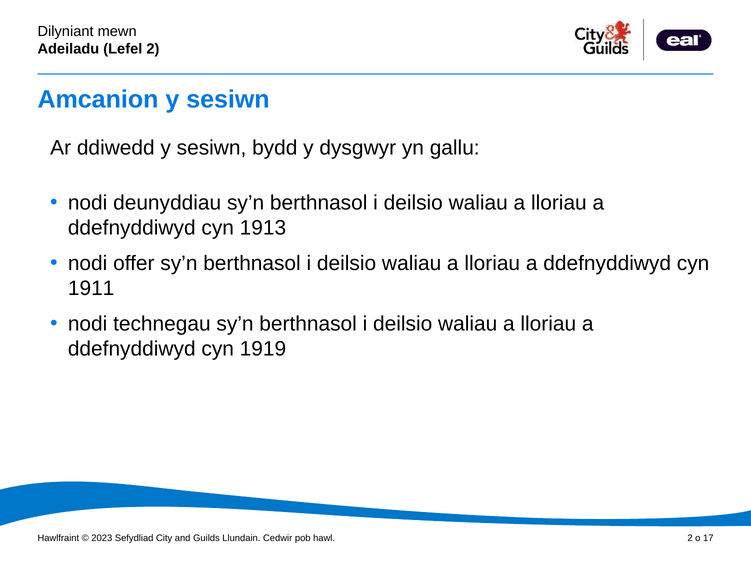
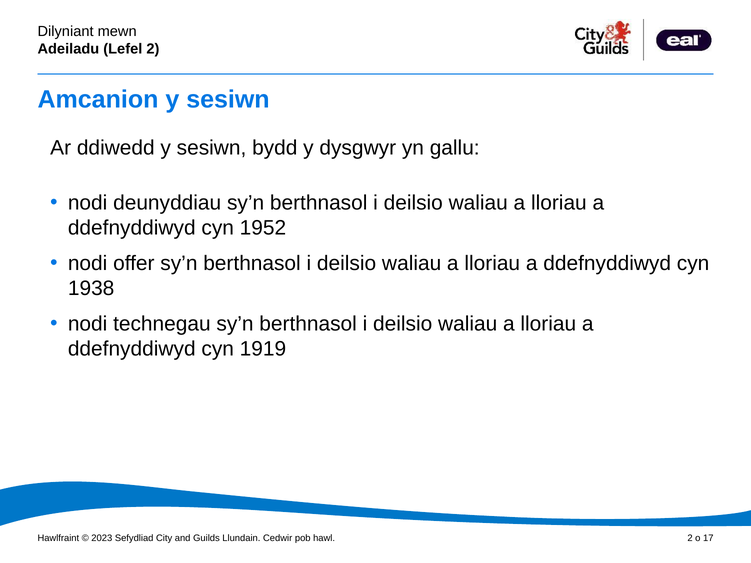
1913: 1913 -> 1952 (263, 228)
1911: 1911 -> 1938 (91, 289)
